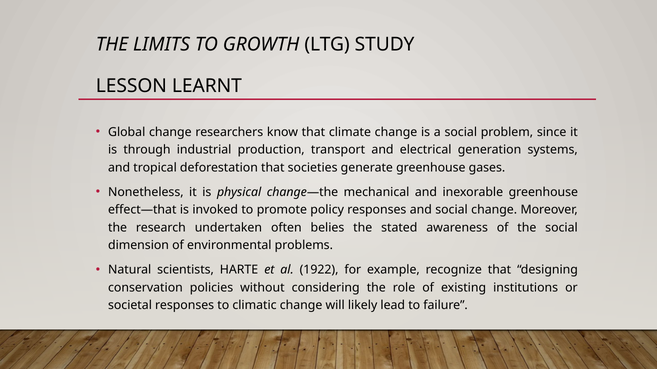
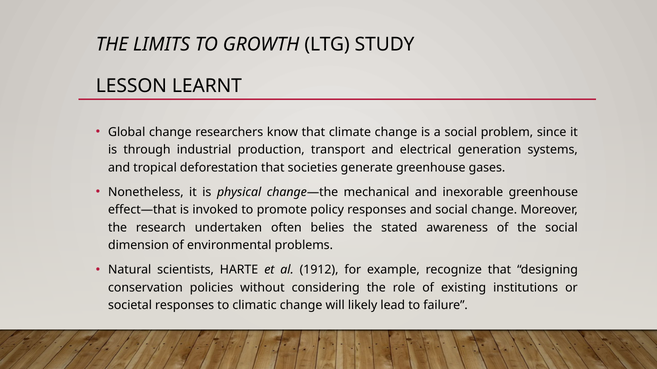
1922: 1922 -> 1912 (319, 270)
